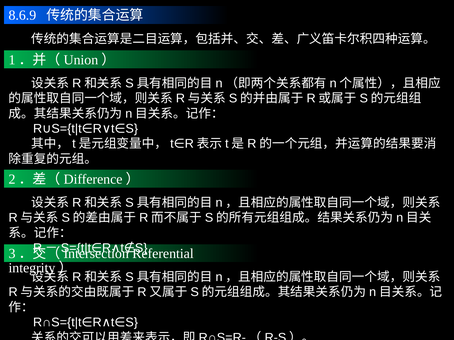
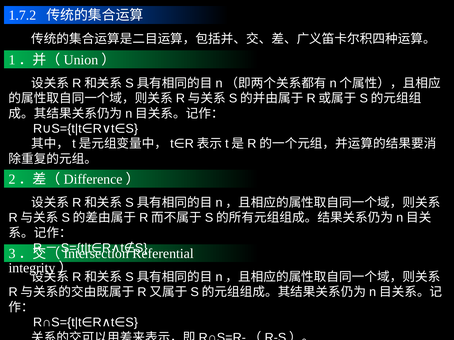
8.6.9: 8.6.9 -> 1.7.2 (22, 15)
